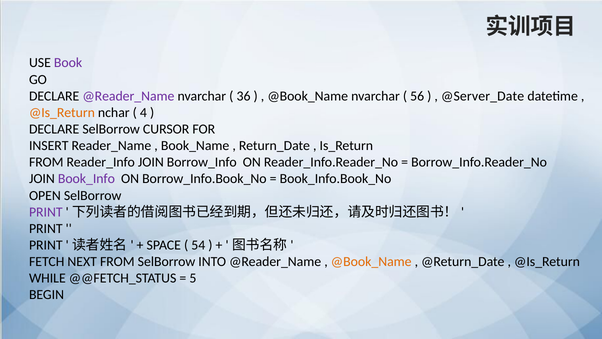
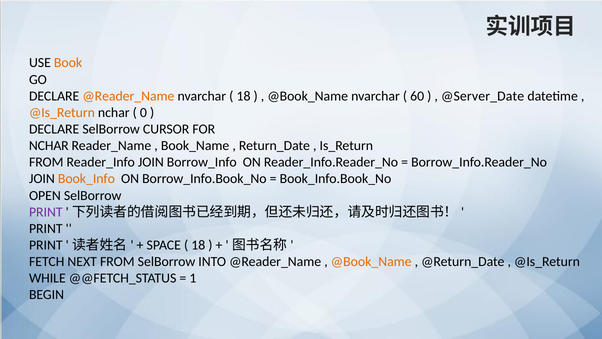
Book colour: purple -> orange (68, 63)
@Reader_Name colour: purple -> orange (128, 96)
36: 36 -> 18 (244, 96)
56: 56 -> 60 (417, 96)
4: 4 -> 0 (143, 113)
INSERT: INSERT -> NCHAR (49, 146)
Book_Info colour: purple -> orange (86, 179)
54: 54 -> 18 (198, 245)
5: 5 -> 1 (193, 278)
